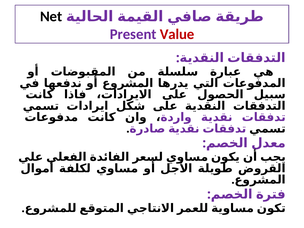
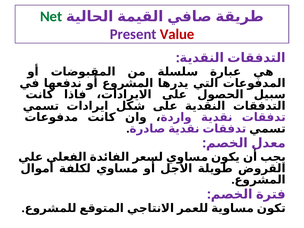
Net colour: black -> green (51, 16)
